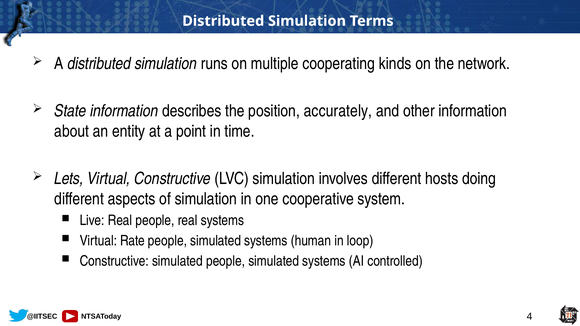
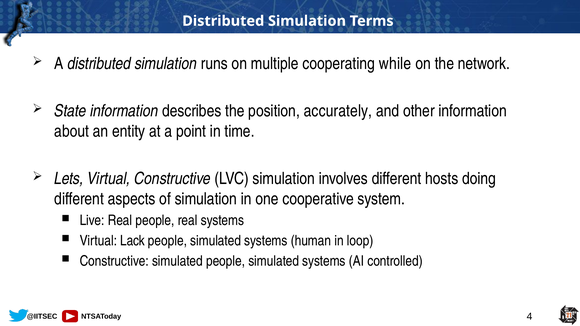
kinds: kinds -> while (395, 64)
Rate: Rate -> Lack (133, 241)
